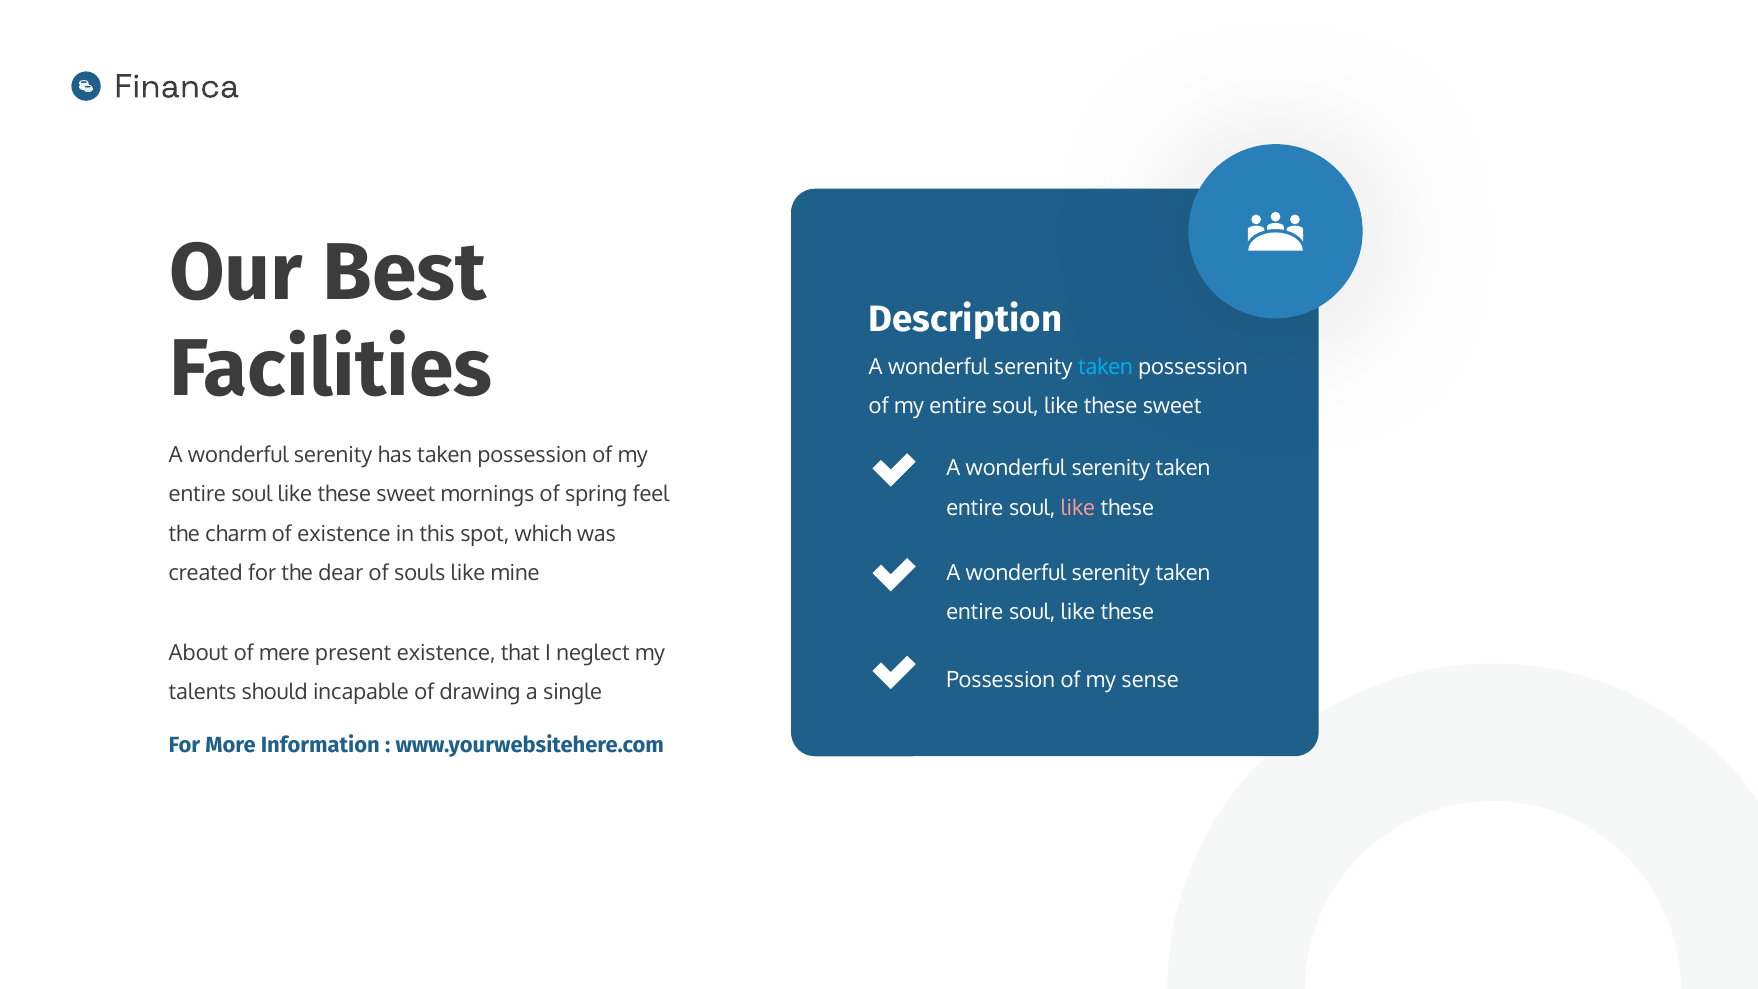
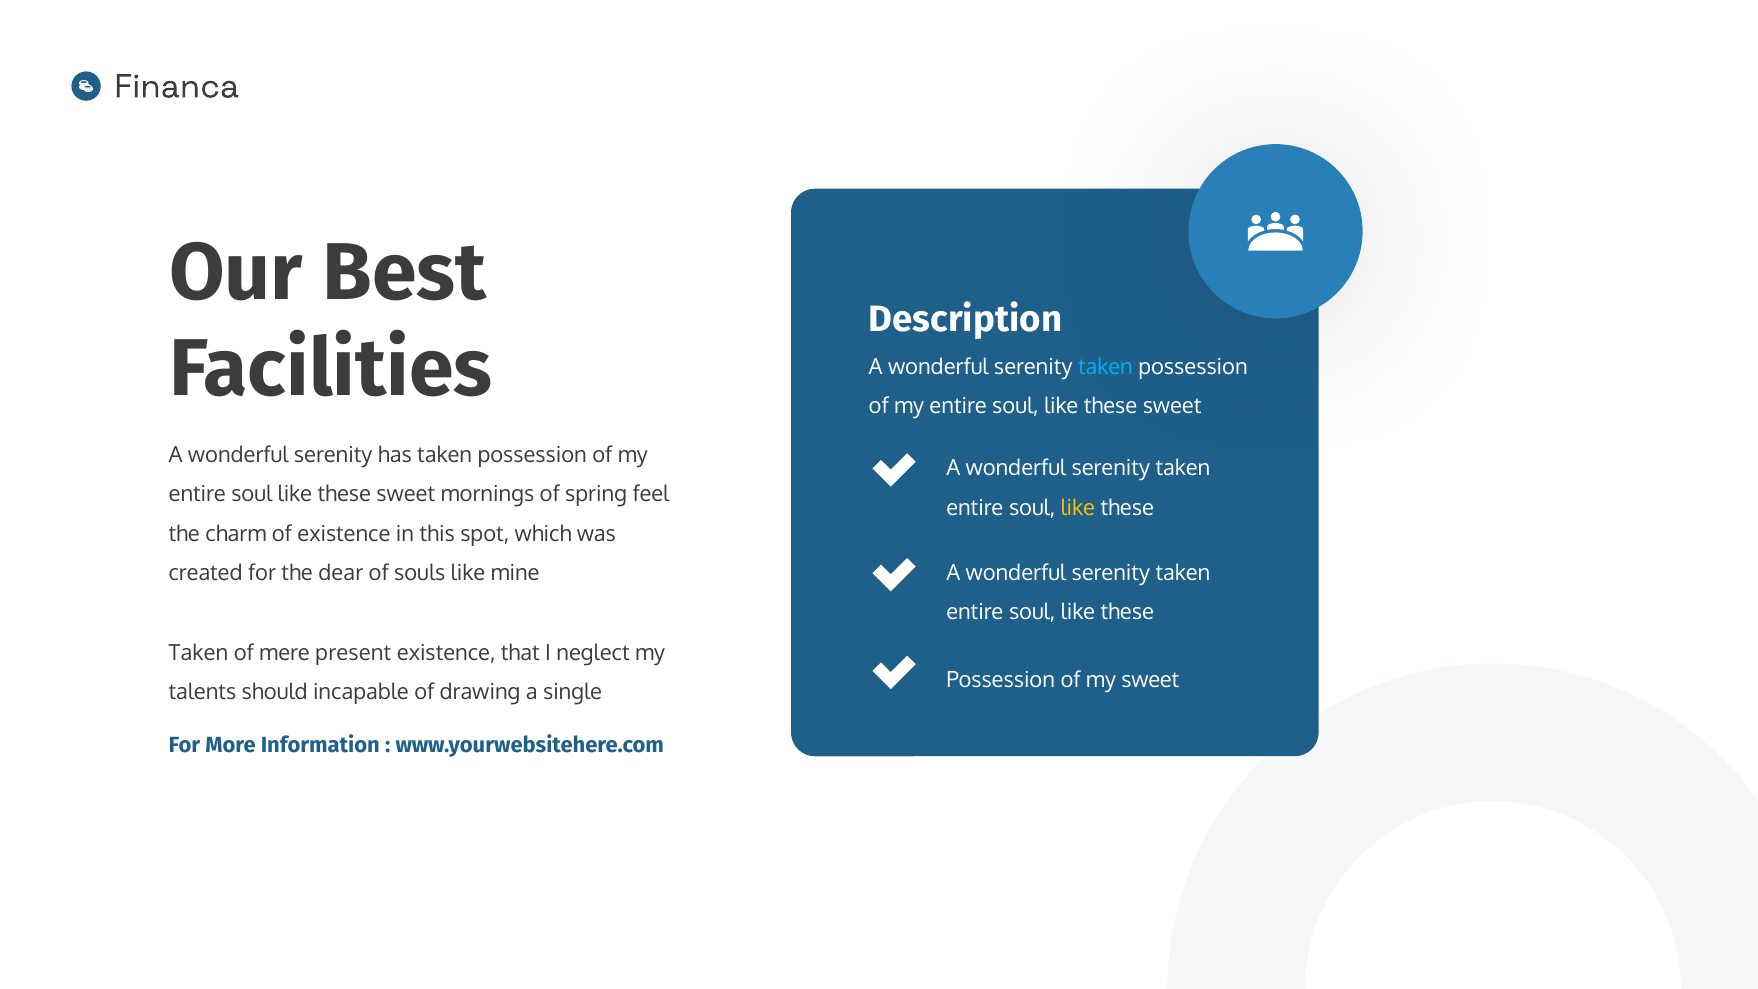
like colour: pink -> yellow (1078, 508)
About: About -> Taken (198, 653)
my sense: sense -> sweet (1150, 680)
